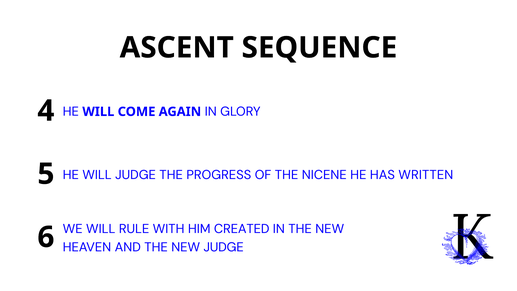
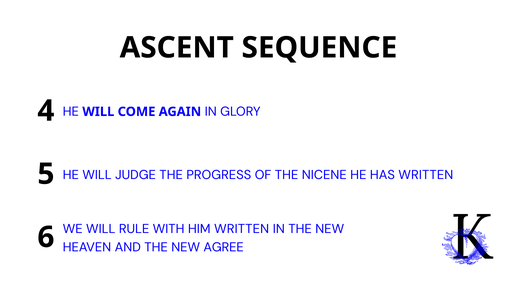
HIM CREATED: CREATED -> WRITTEN (242, 229)
NEW JUDGE: JUDGE -> AGREE (224, 247)
